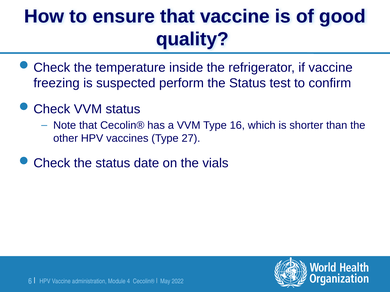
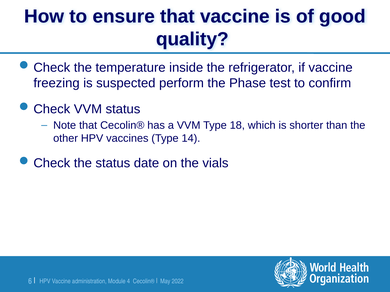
perform the Status: Status -> Phase (248, 83)
16: 16 -> 18 (237, 126)
27: 27 -> 14 (191, 139)
